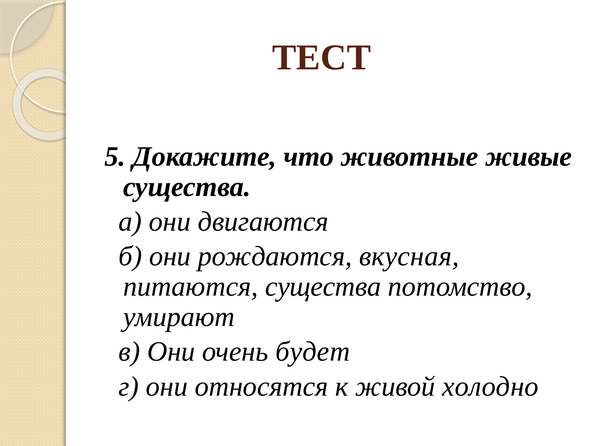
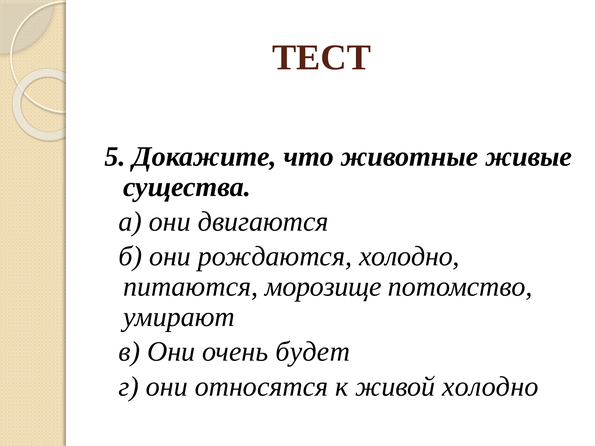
рождаются вкусная: вкусная -> холодно (409, 256)
питаются существа: существа -> морозище (323, 287)
